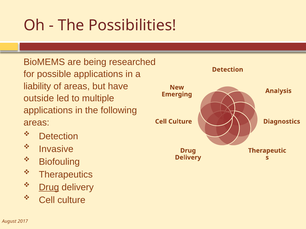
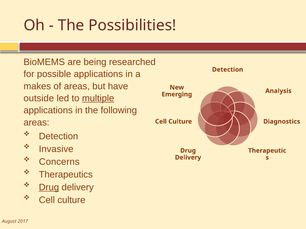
liability: liability -> makes (37, 86)
multiple underline: none -> present (98, 99)
Biofouling: Biofouling -> Concerns (59, 162)
